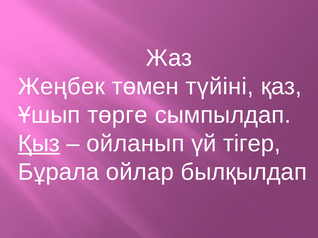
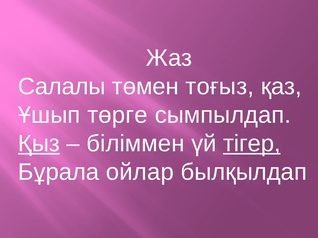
Жеңбек: Жеңбек -> Салалы (62, 87)
түйіні: түйіні -> тоғыз (220, 87)
ойланып: ойланып -> біліммен (135, 144)
тігер underline: none -> present (252, 144)
